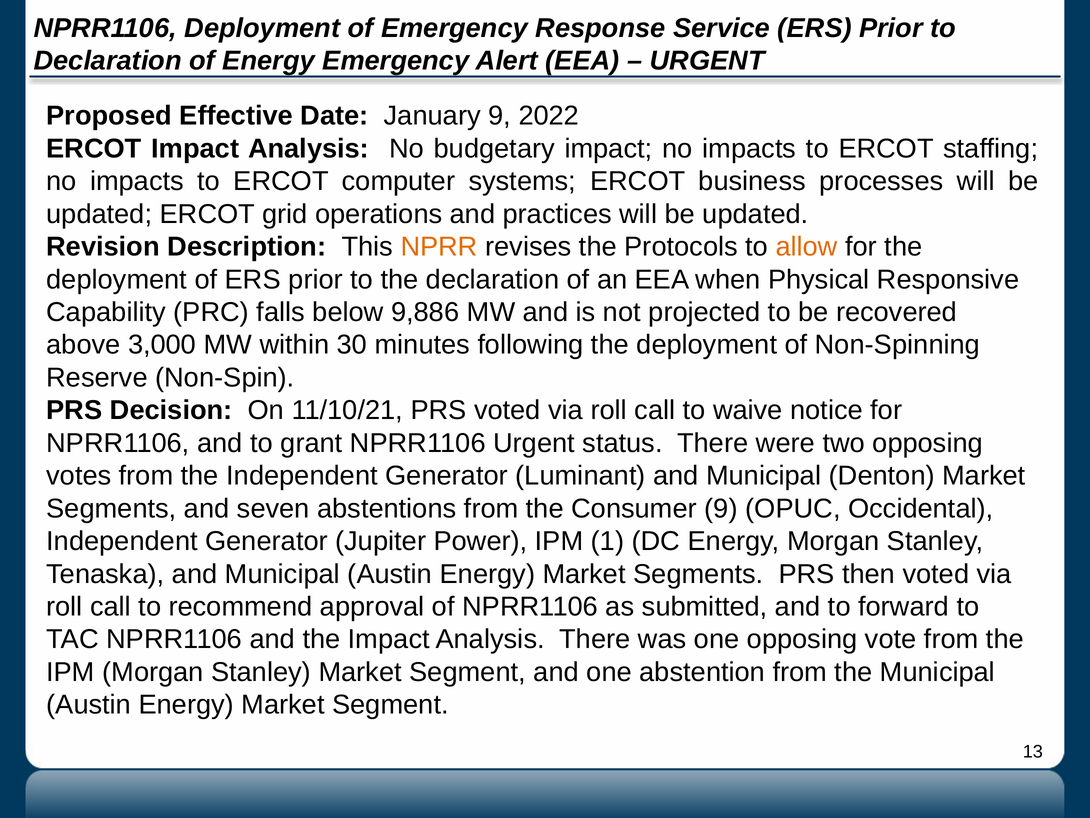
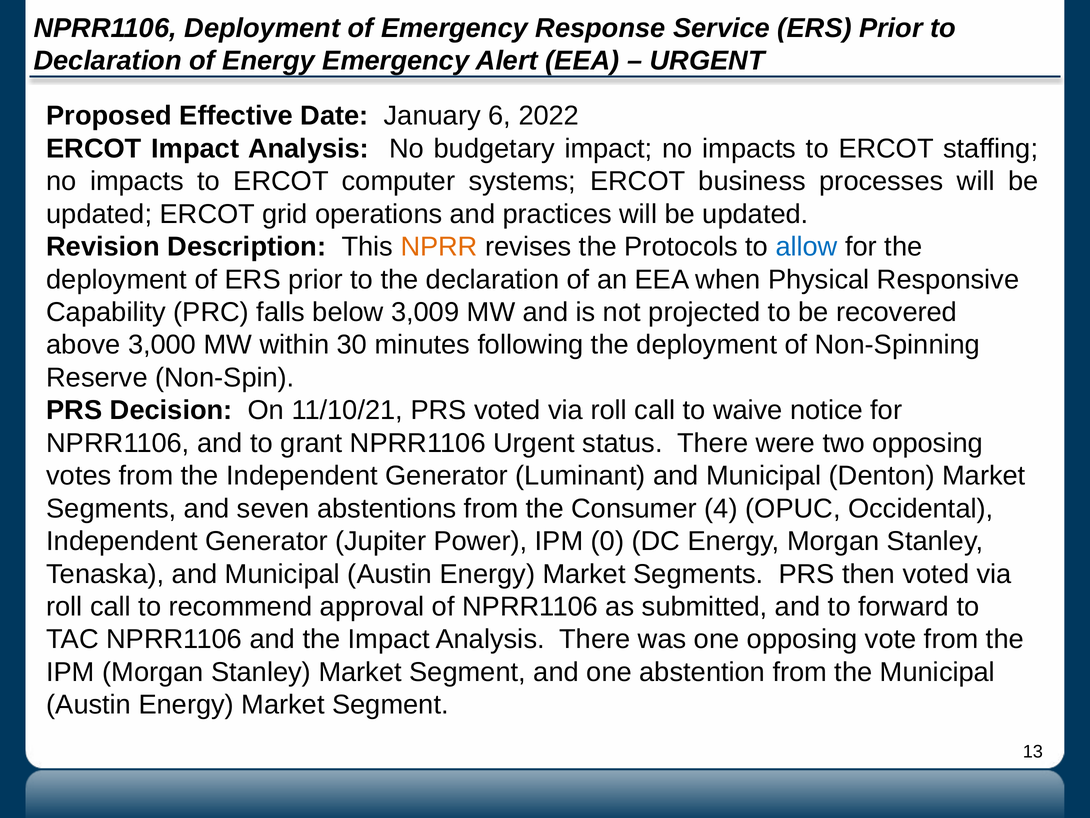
January 9: 9 -> 6 (500, 116)
allow colour: orange -> blue (807, 247)
9,886: 9,886 -> 3,009 (425, 312)
Consumer 9: 9 -> 4 (721, 508)
1: 1 -> 0 (608, 541)
